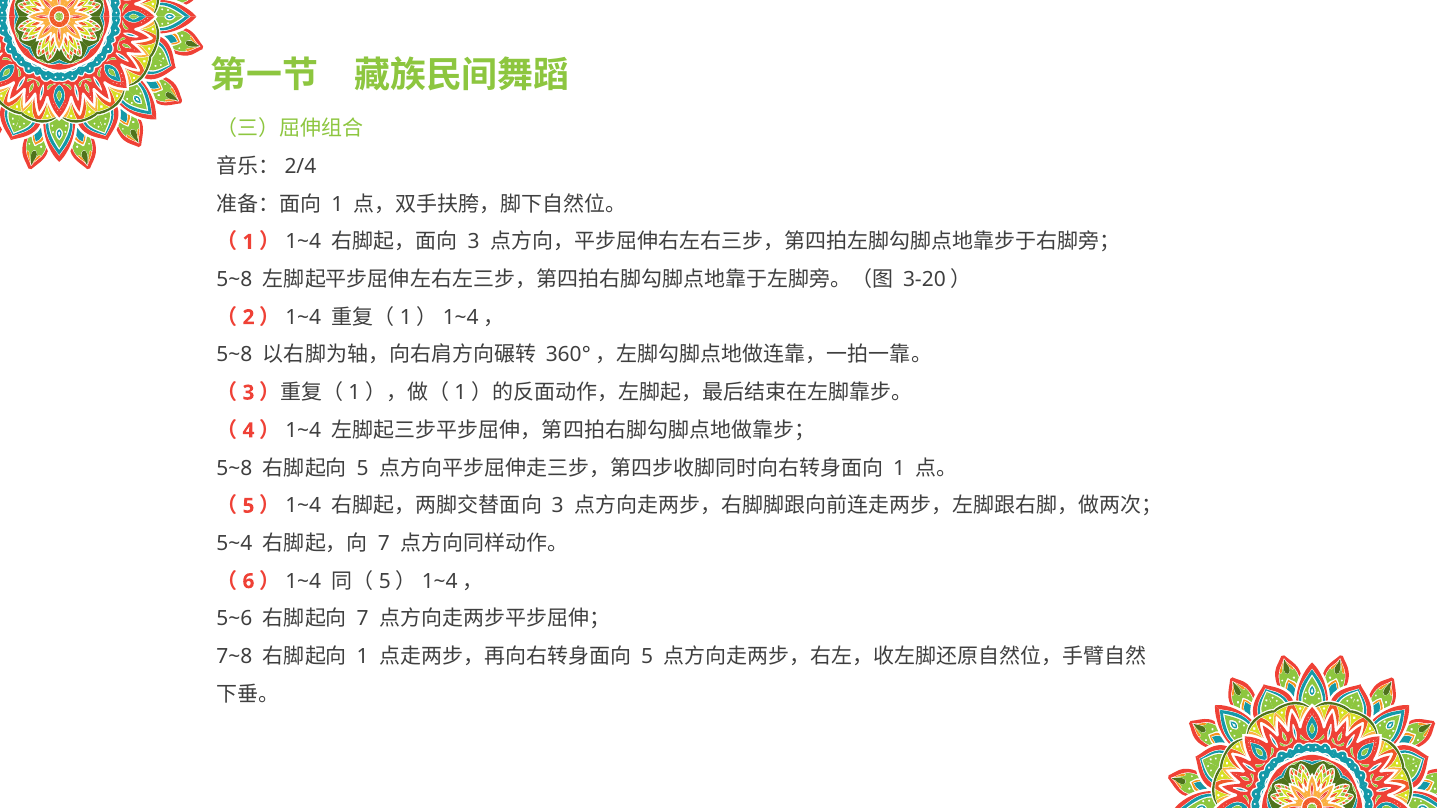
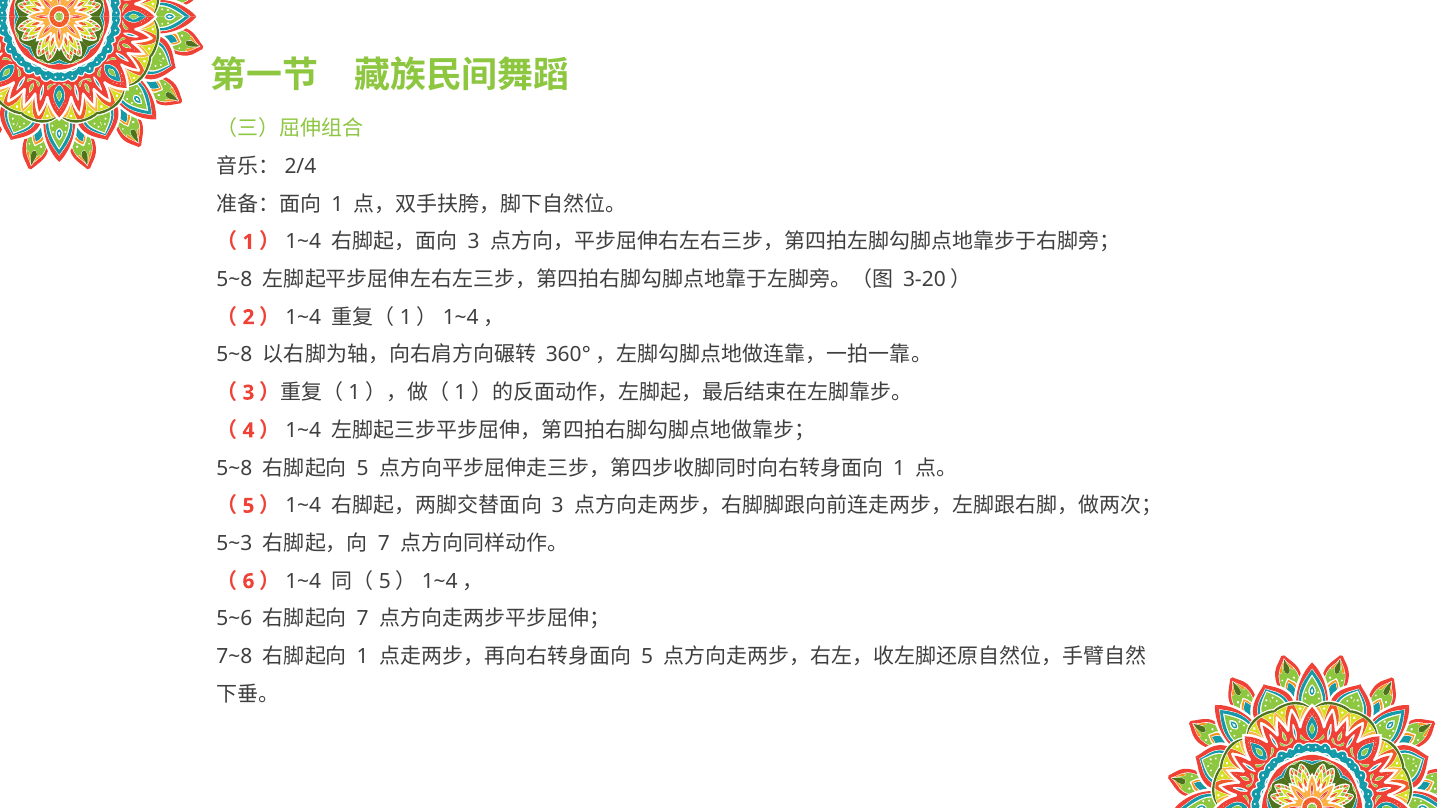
5~4: 5~4 -> 5~3 (234, 544)
